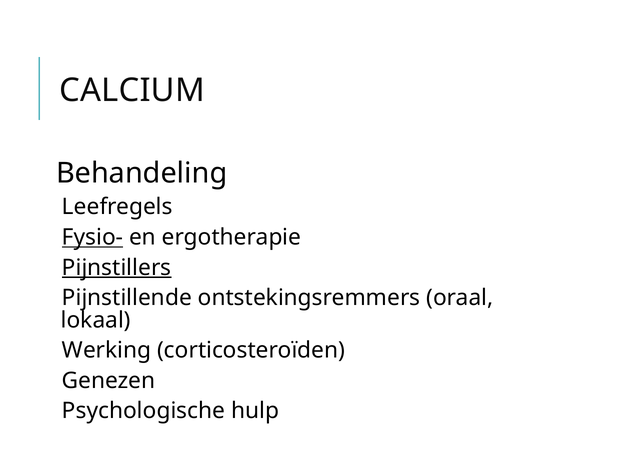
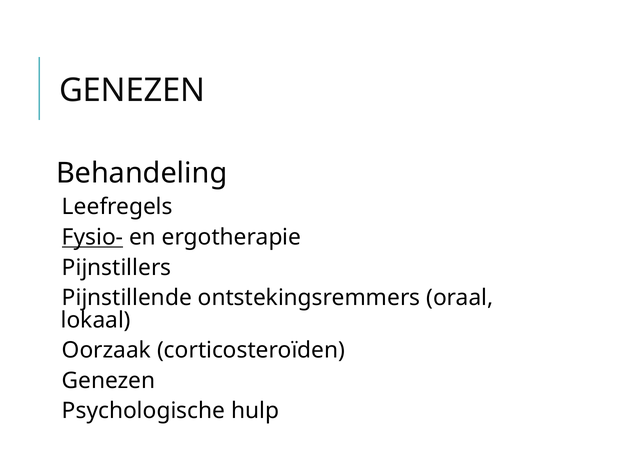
CALCIUM: CALCIUM -> GENEZEN (132, 91)
Pijnstillers underline: present -> none (117, 268)
Werking: Werking -> Oorzaak (107, 351)
